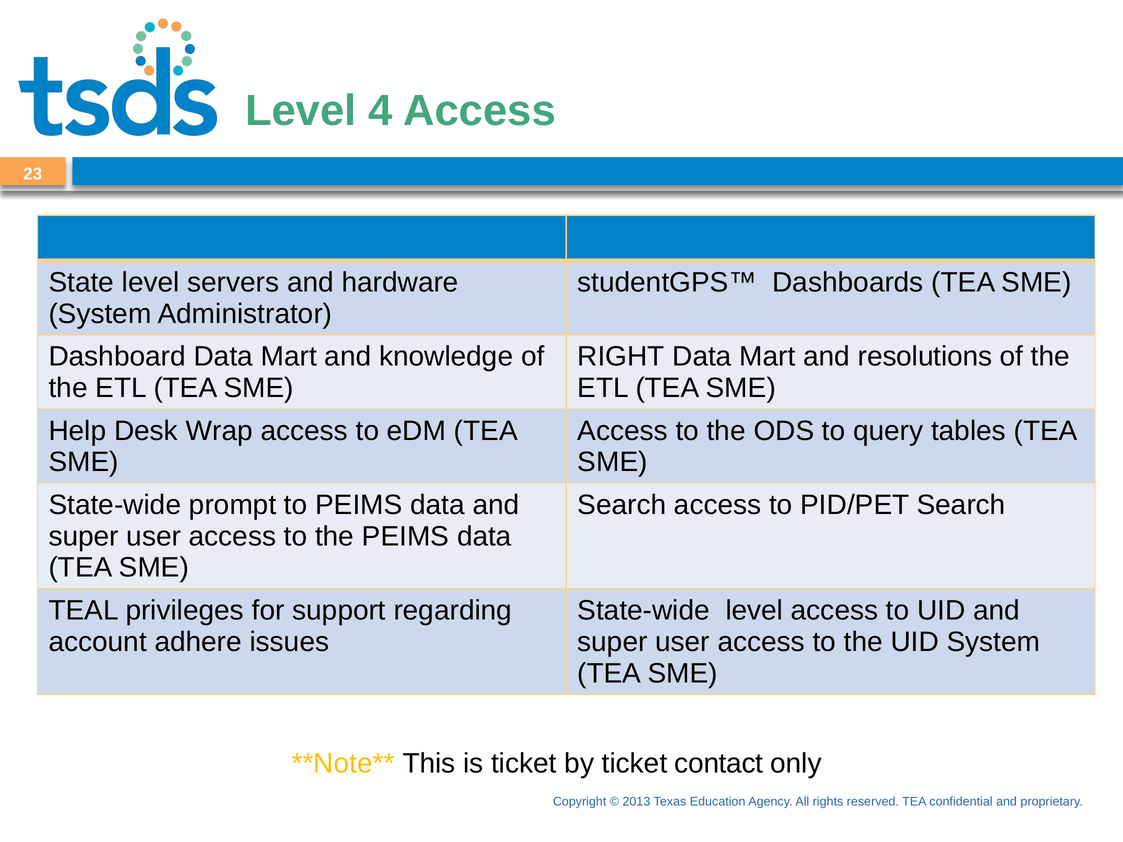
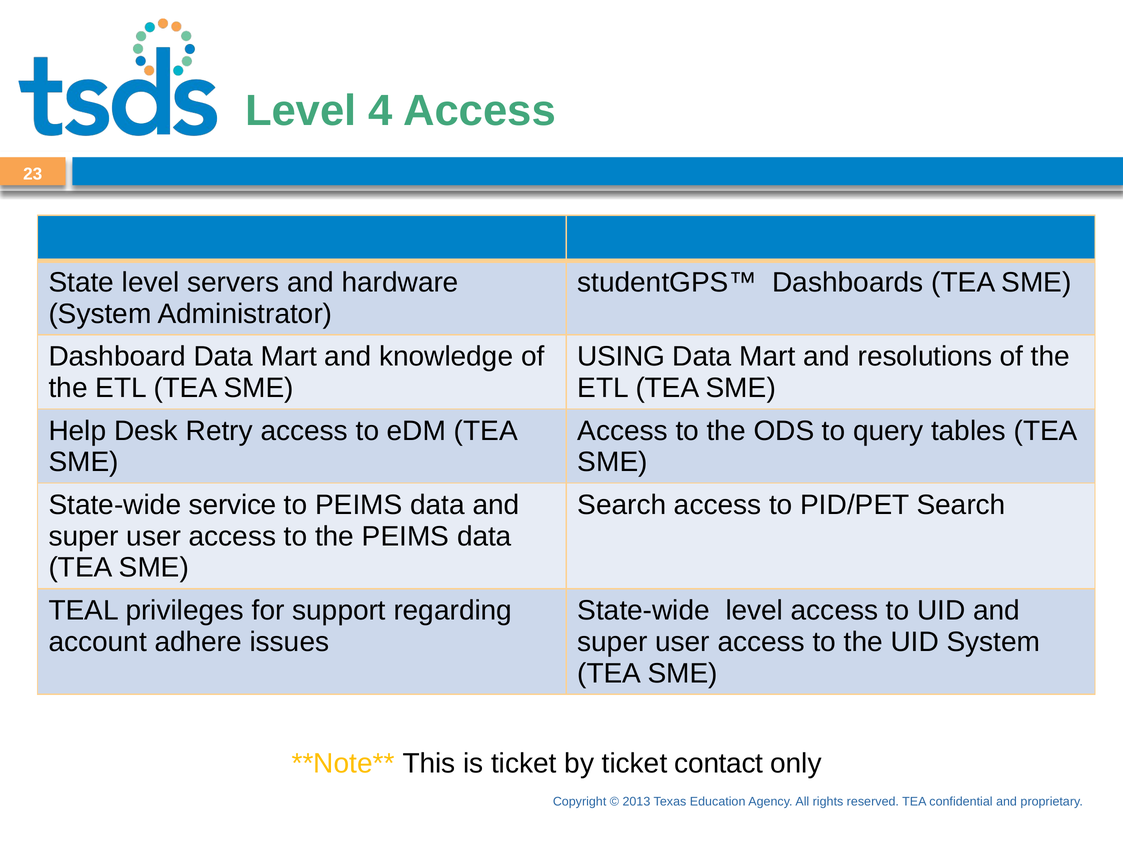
RIGHT: RIGHT -> USING (621, 357)
Wrap: Wrap -> Retry (219, 431)
prompt: prompt -> service (233, 505)
